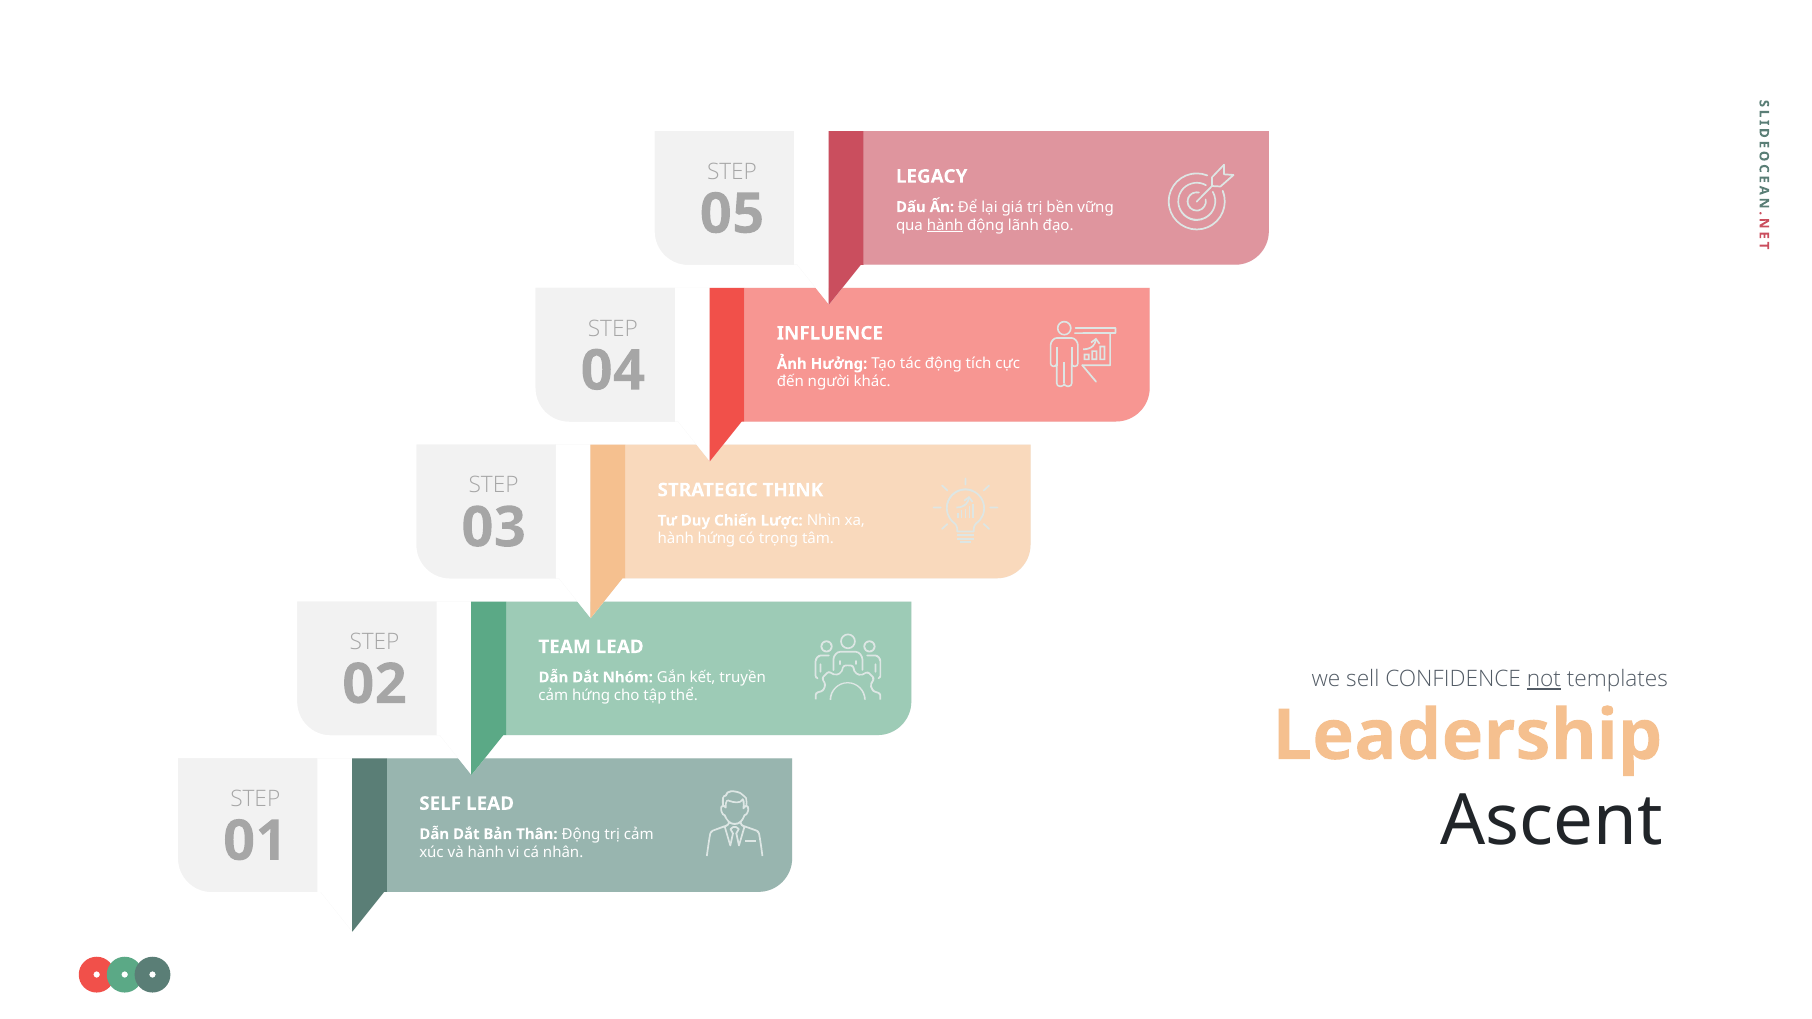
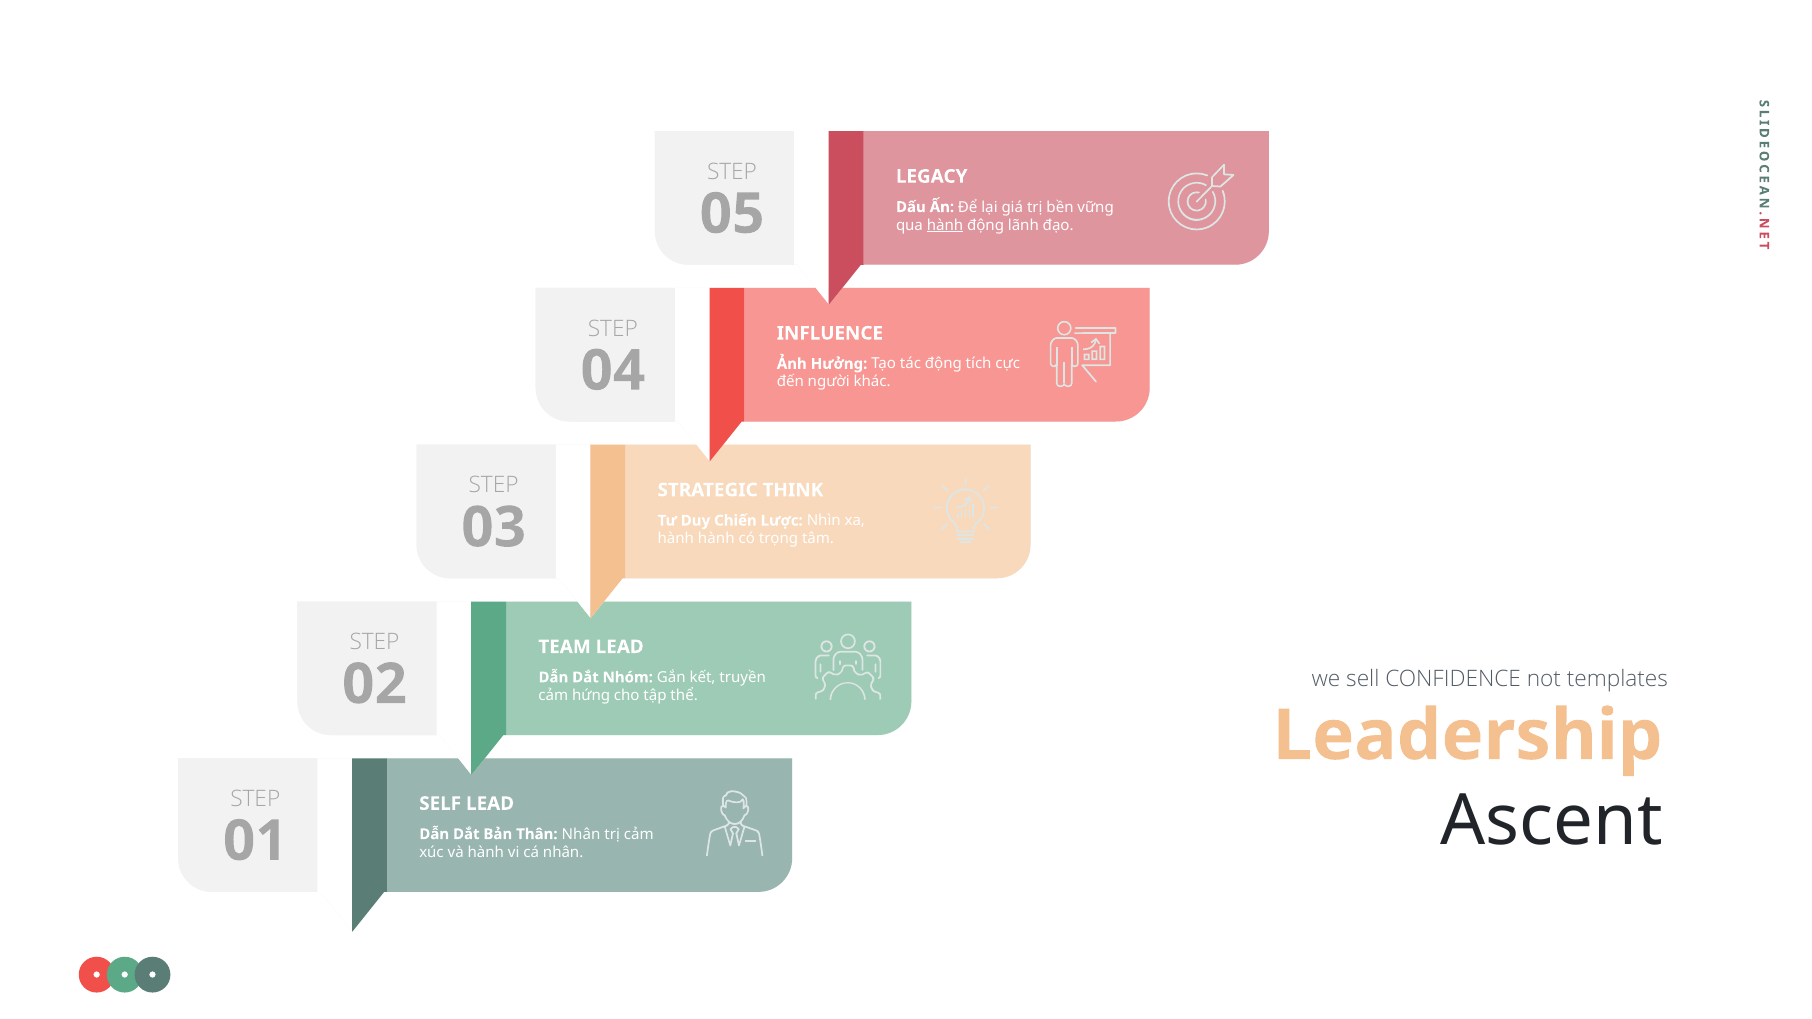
hành hứng: hứng -> hành (716, 539)
not underline: present -> none (1544, 679)
Thân Động: Động -> Nhân (581, 834)
